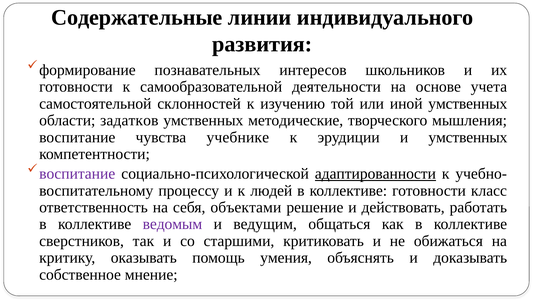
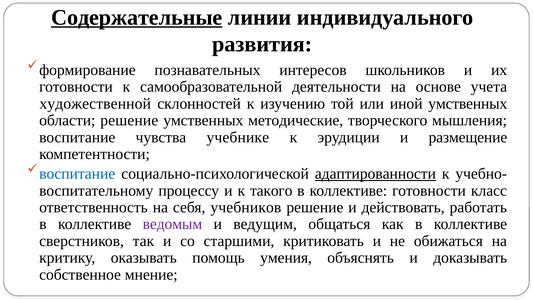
Содержательные underline: none -> present (137, 17)
самостоятельной: самостоятельной -> художественной (95, 104)
области задатков: задатков -> решение (129, 120)
и умственных: умственных -> размещение (468, 137)
воспитание colour: purple -> blue (77, 174)
людей: людей -> такого (271, 190)
объектами: объектами -> учебников (246, 207)
